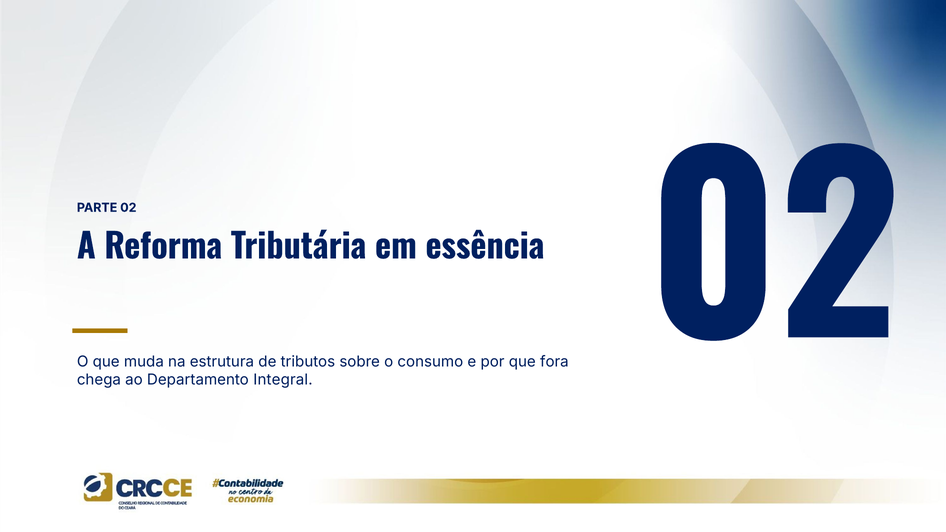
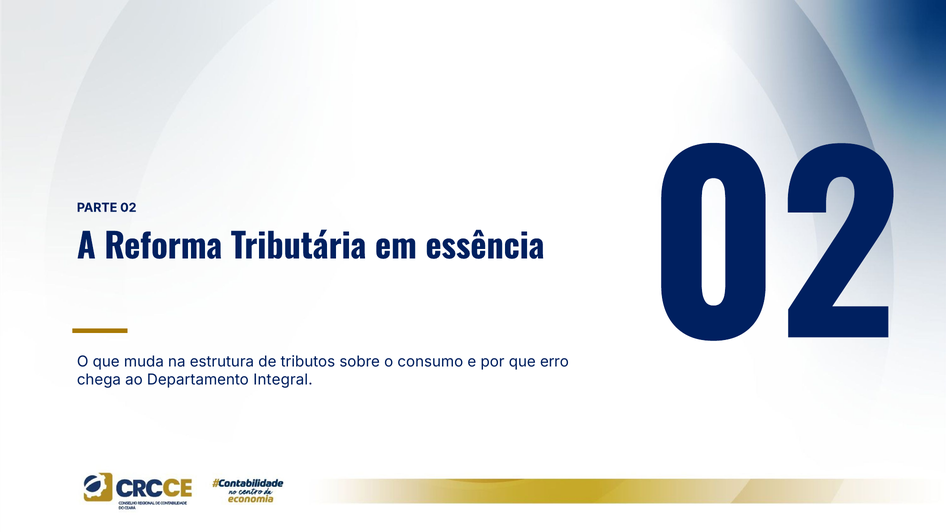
fora: fora -> erro (554, 362)
